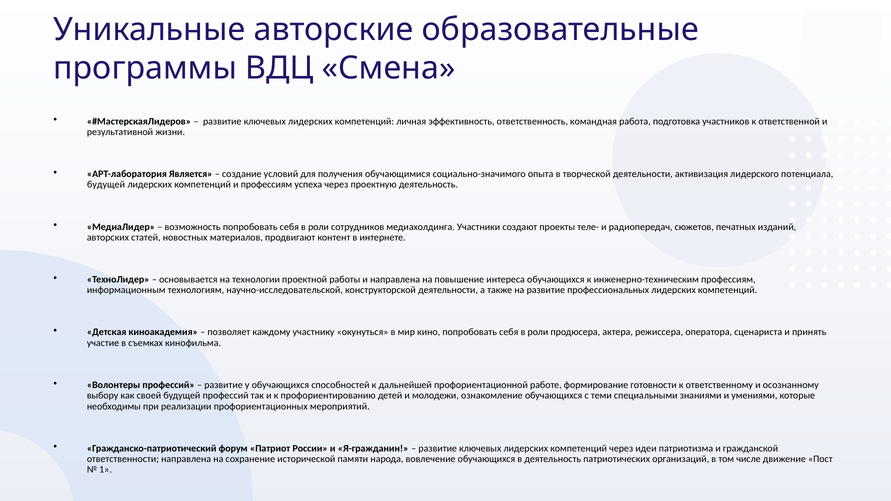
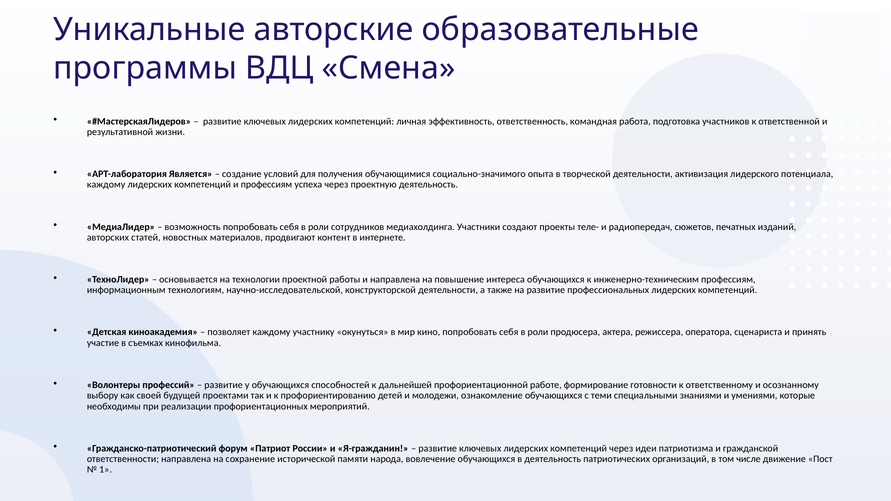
будущей: будущей -> каждому (106, 185)
будущей профессий: профессий -> проектами (226, 396)
